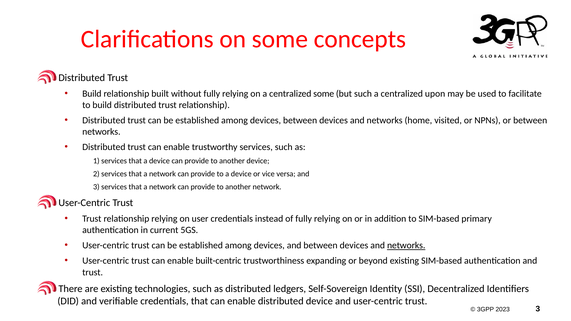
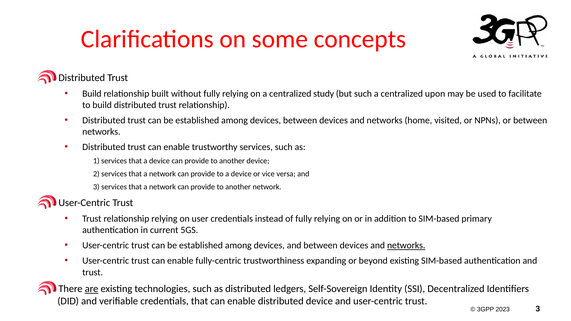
centralized some: some -> study (324, 94)
built-centric: built-centric -> fully-centric (218, 261)
are underline: none -> present (92, 289)
